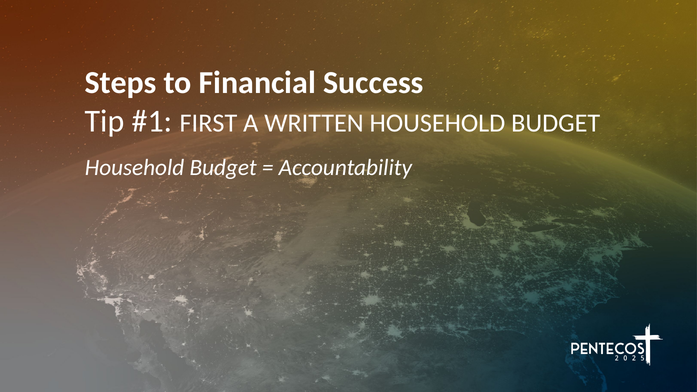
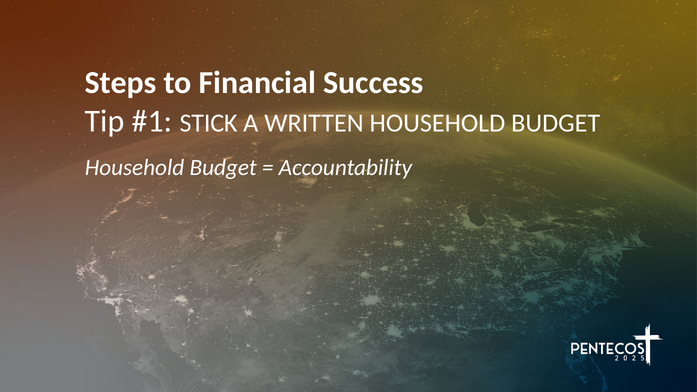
FIRST: FIRST -> STICK (209, 123)
